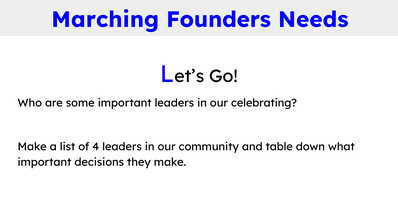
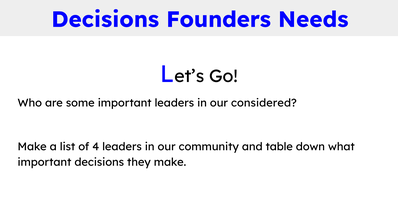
Marching: Marching -> Decisions (105, 20)
celebrating: celebrating -> considered (264, 103)
